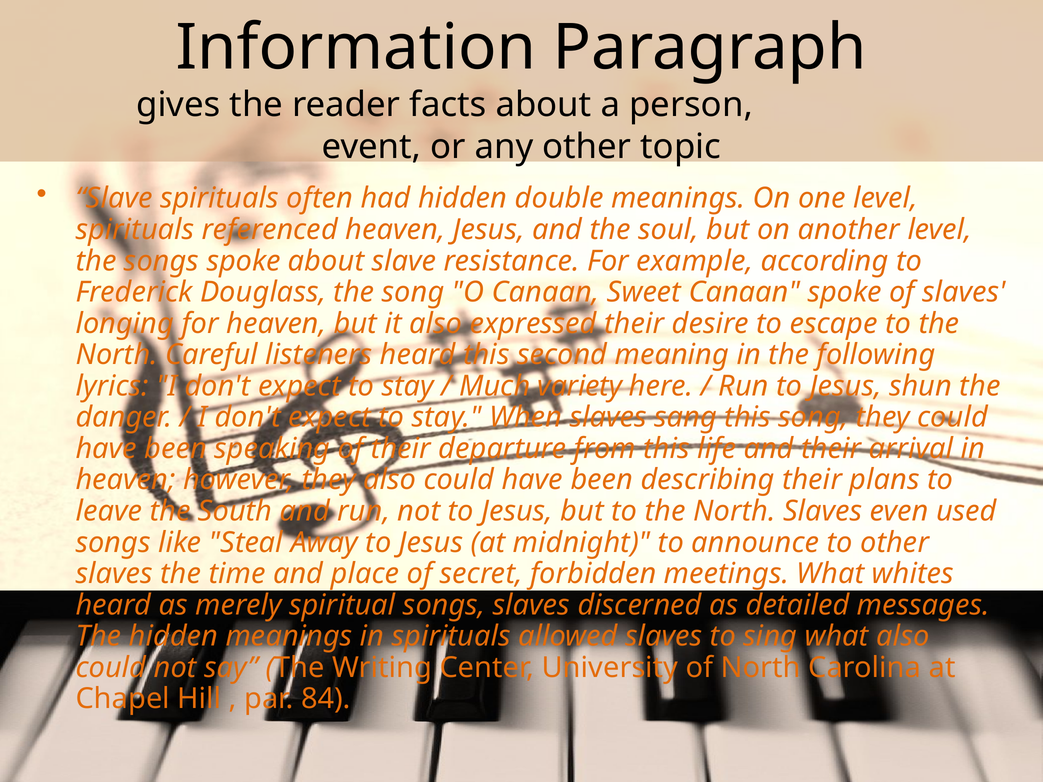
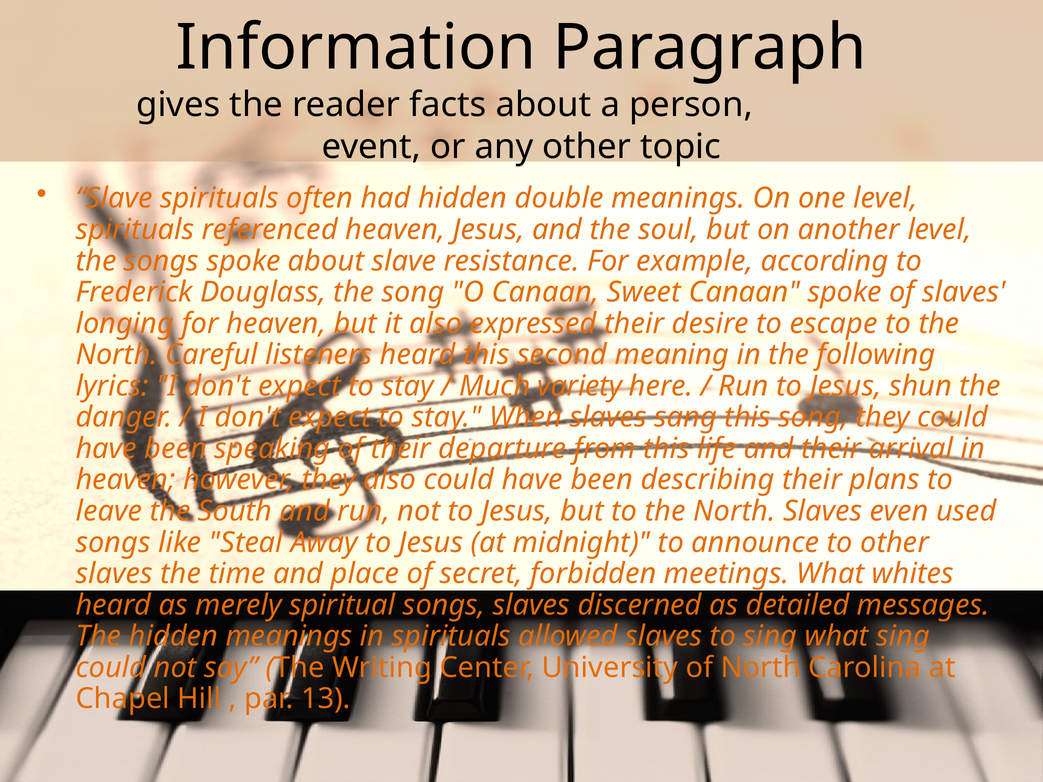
what also: also -> sing (903, 637)
84: 84 -> 13 (326, 699)
